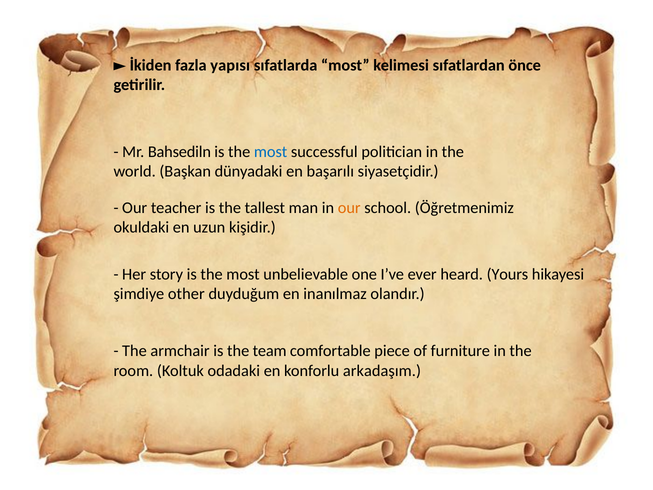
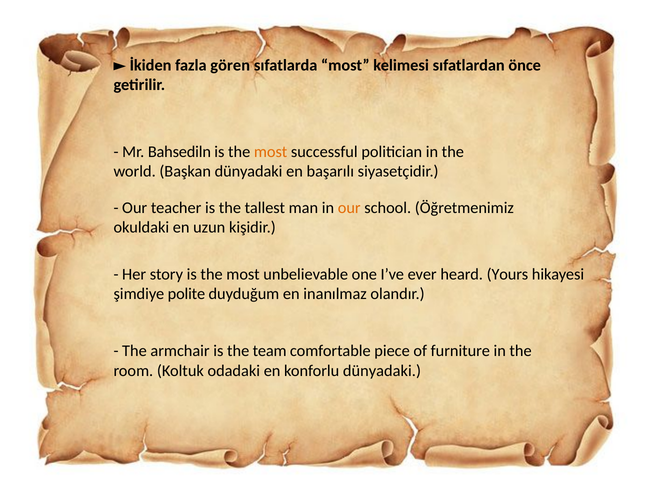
yapısı: yapısı -> gören (230, 65)
most colour: blue -> orange (271, 152)
other: other -> polite (186, 294)
konforlu arkadaşım: arkadaşım -> dünyadaki (382, 370)
